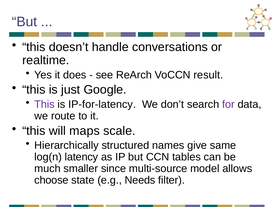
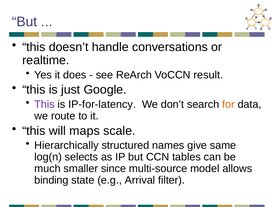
for colour: purple -> orange (228, 104)
latency: latency -> selects (81, 157)
choose: choose -> binding (51, 180)
Needs: Needs -> Arrival (140, 180)
